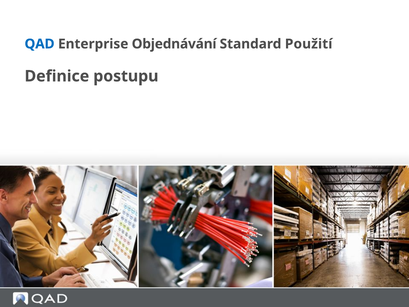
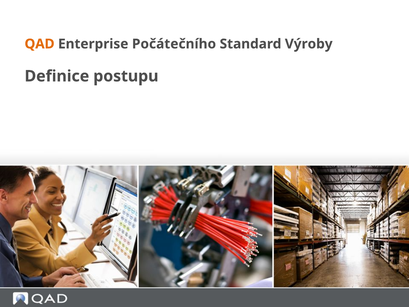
QAD colour: blue -> orange (40, 44)
Objednávání: Objednávání -> Počátečního (174, 44)
Použití: Použití -> Výroby (309, 44)
